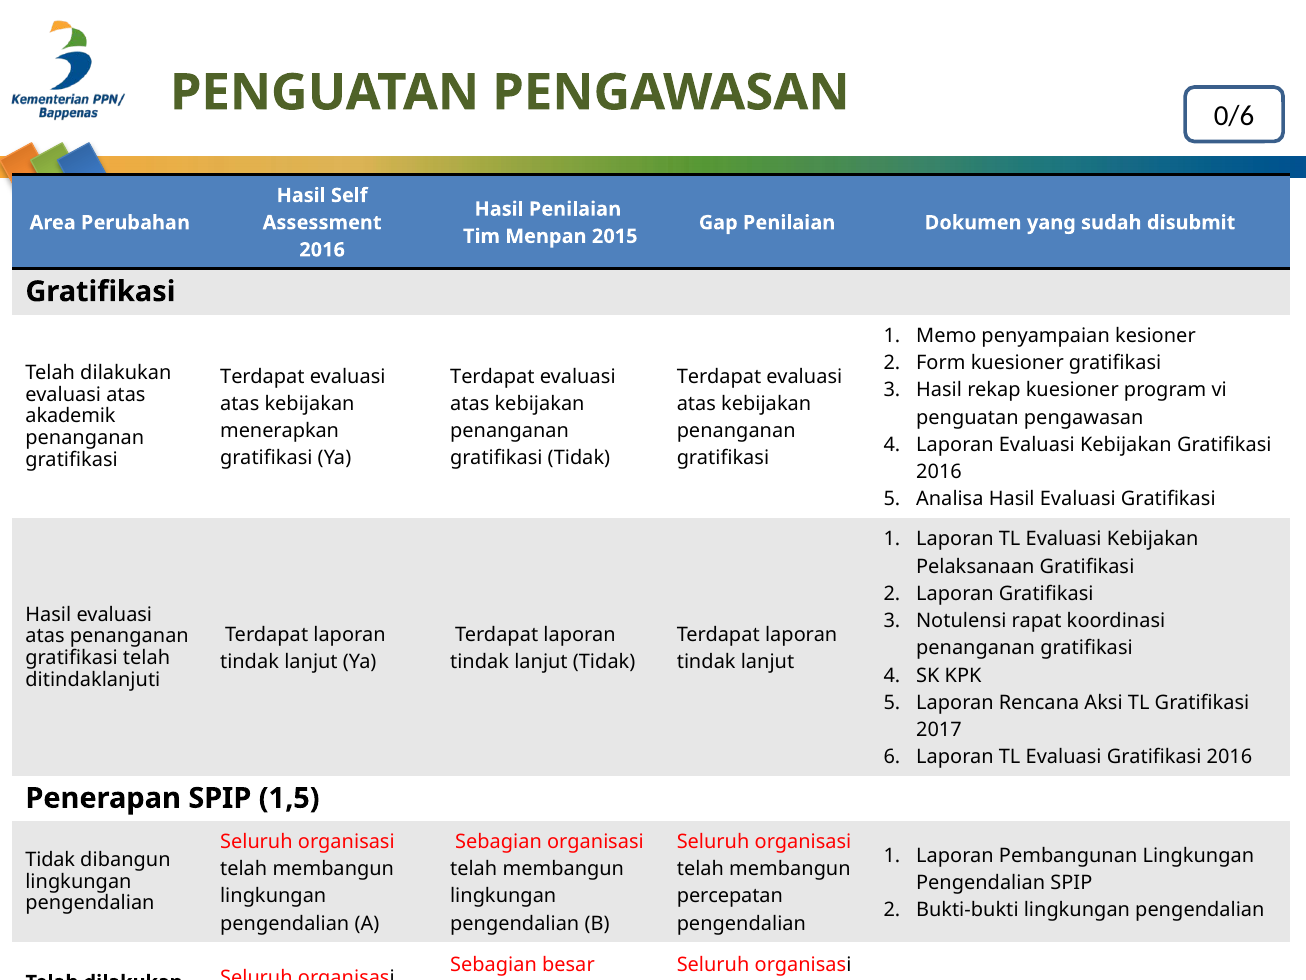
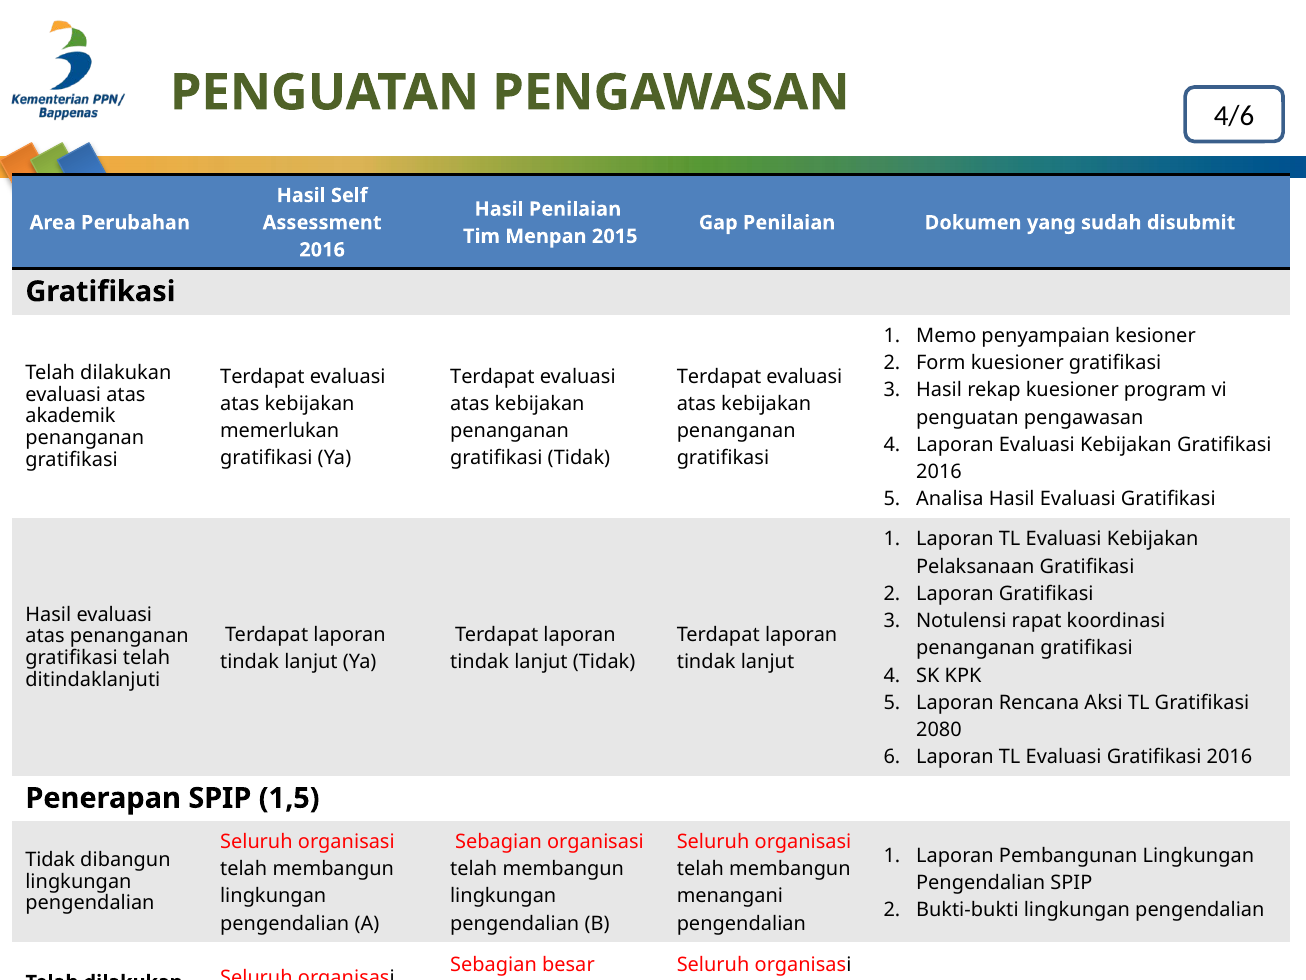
0/6: 0/6 -> 4/6 (1234, 116)
menerapkan: menerapkan -> memerlukan (280, 431)
2017: 2017 -> 2080 (939, 730)
percepatan: percepatan -> menangani (730, 896)
